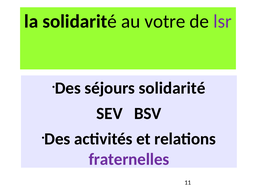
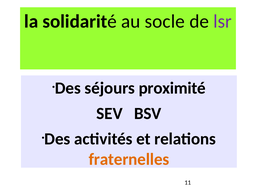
votre: votre -> socle (165, 21)
séjours solidarité: solidarité -> proximité (172, 88)
fraternelles colour: purple -> orange (129, 159)
